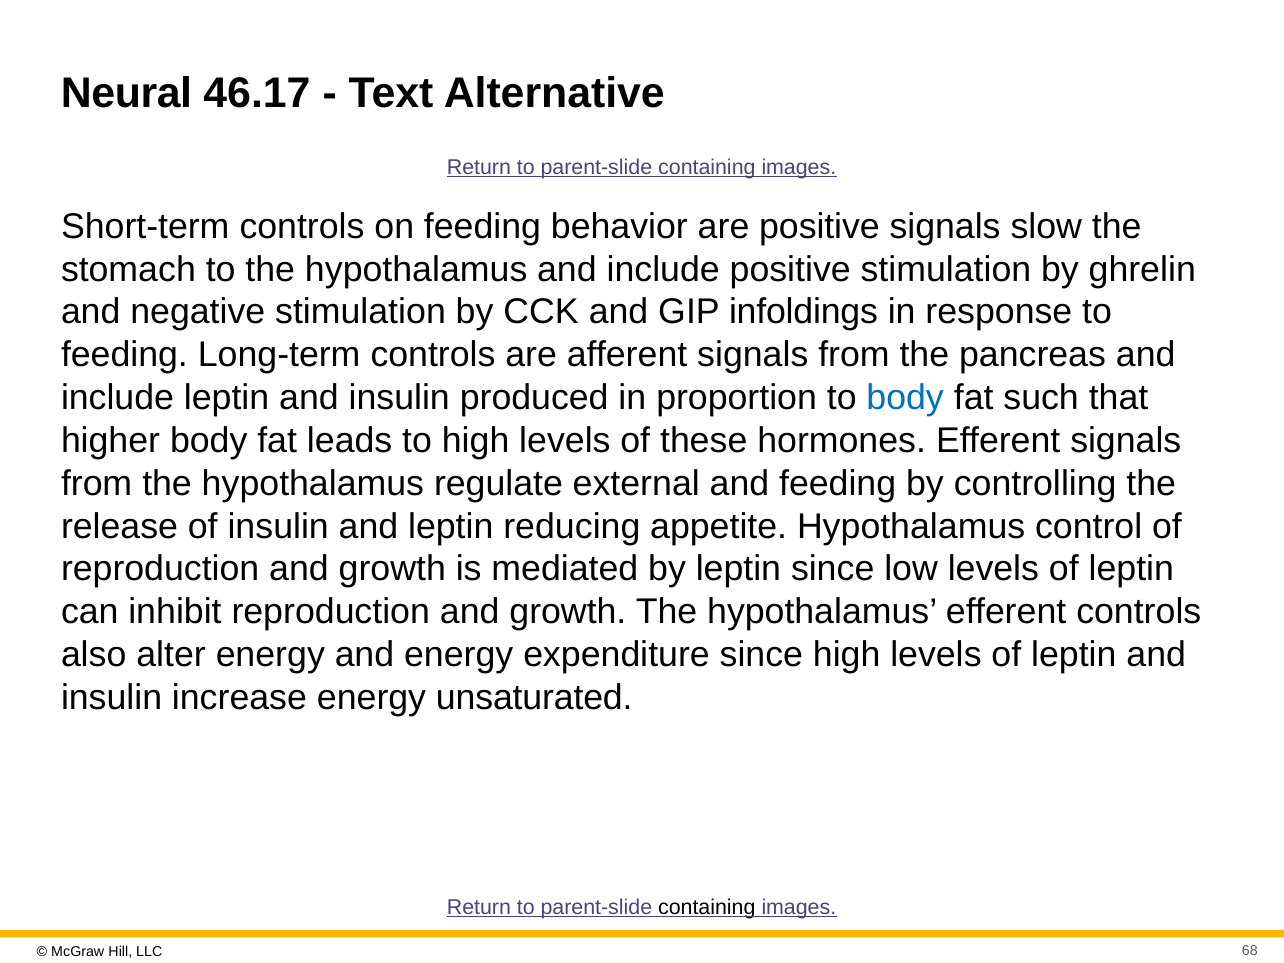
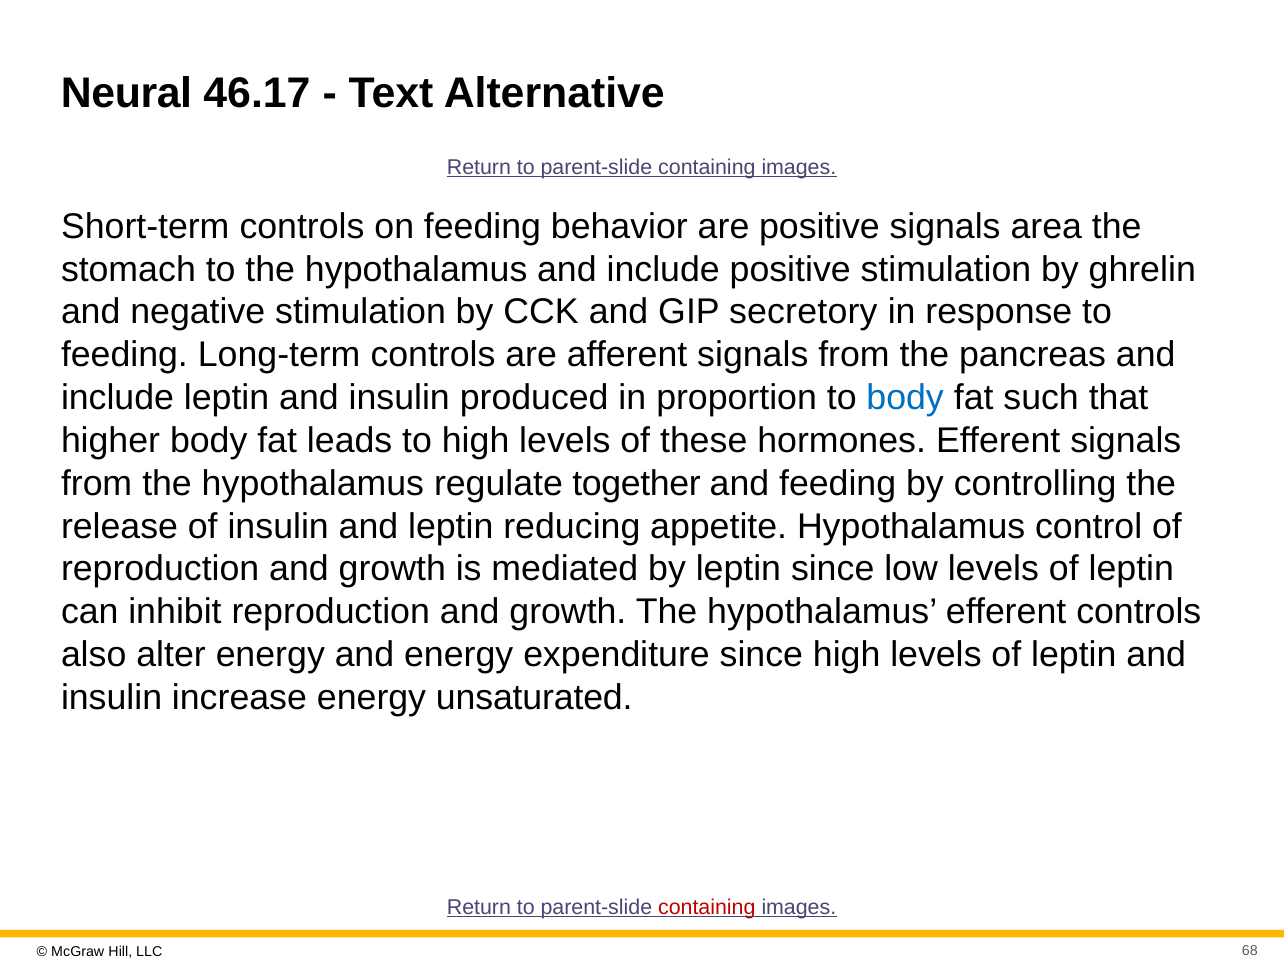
slow: slow -> area (1046, 227)
infoldings: infoldings -> secretory (803, 312)
external: external -> together (636, 483)
containing colour: black -> red (707, 907)
